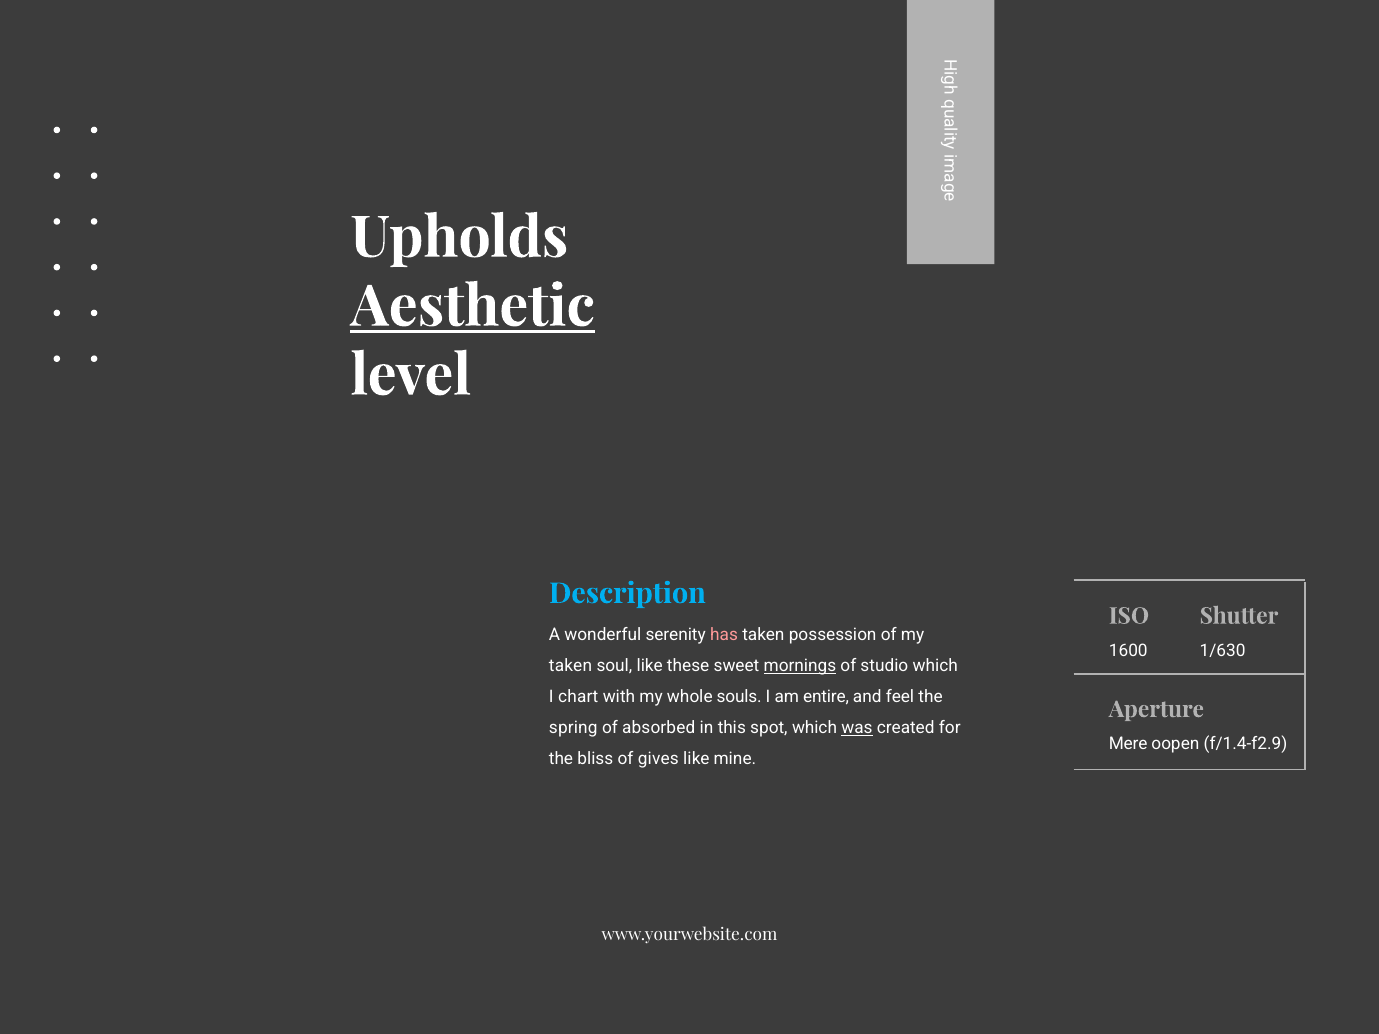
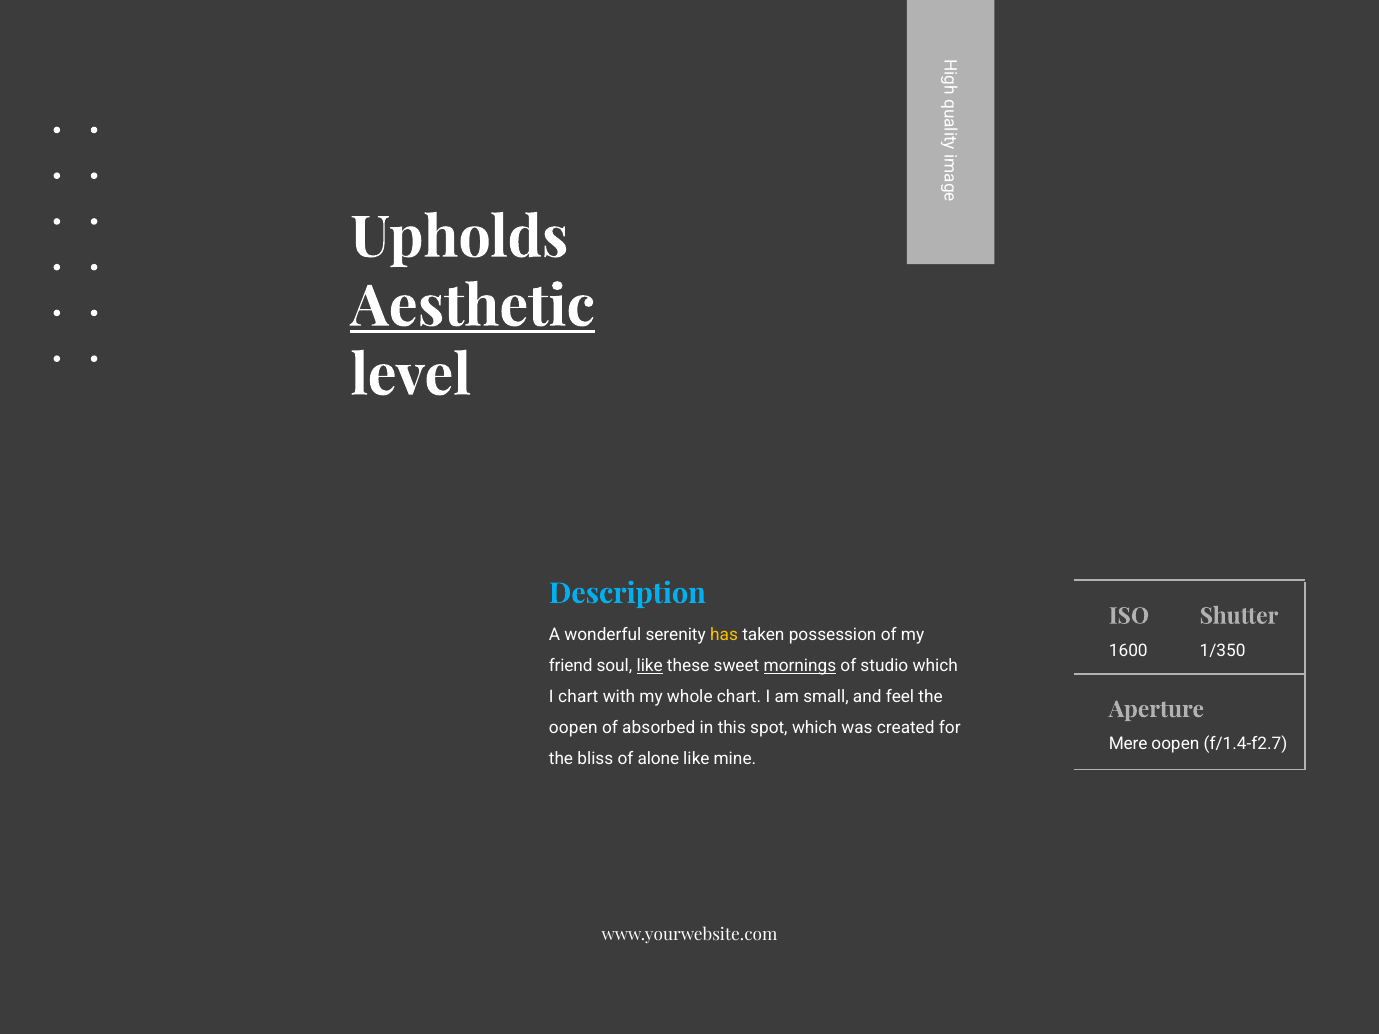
has colour: pink -> yellow (724, 635)
1/630: 1/630 -> 1/350 (1223, 651)
taken: taken -> friend (571, 666)
like underline: none -> present (650, 666)
whole souls: souls -> chart (739, 697)
entire: entire -> small (826, 697)
spring: spring -> oopen (573, 728)
was underline: present -> none (857, 728)
f/1.4-f2.9: f/1.4-f2.9 -> f/1.4-f2.7 (1245, 744)
gives: gives -> alone (658, 759)
